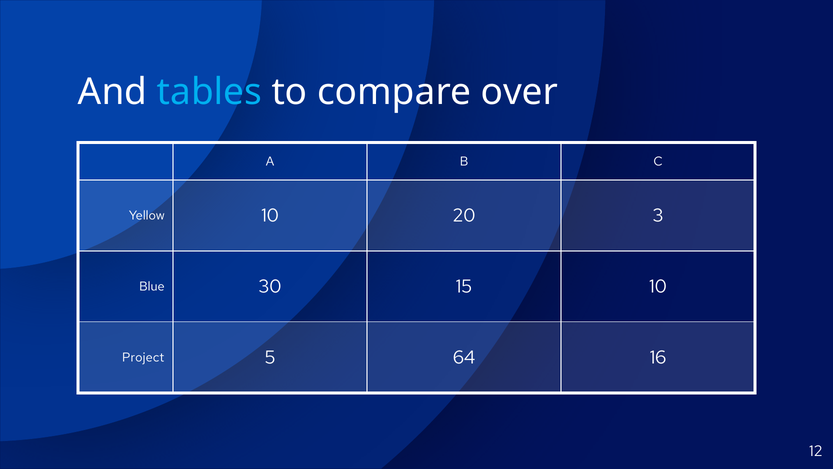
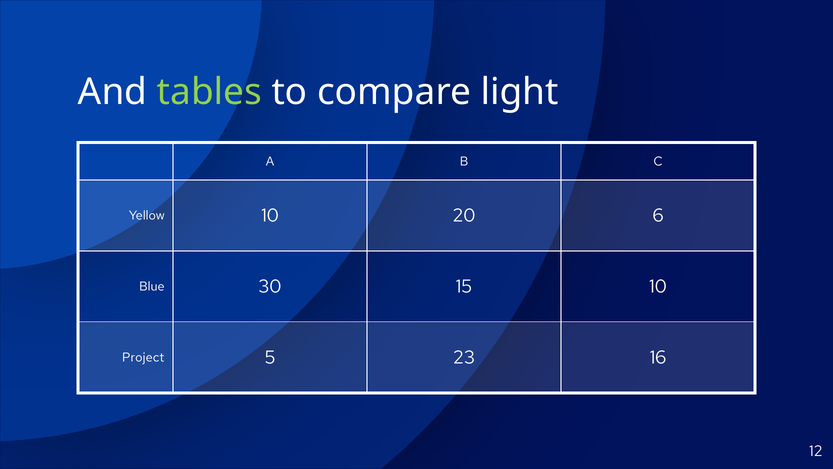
tables colour: light blue -> light green (209, 92)
over: over -> light (519, 92)
3: 3 -> 6 (658, 216)
64: 64 -> 23 (464, 357)
